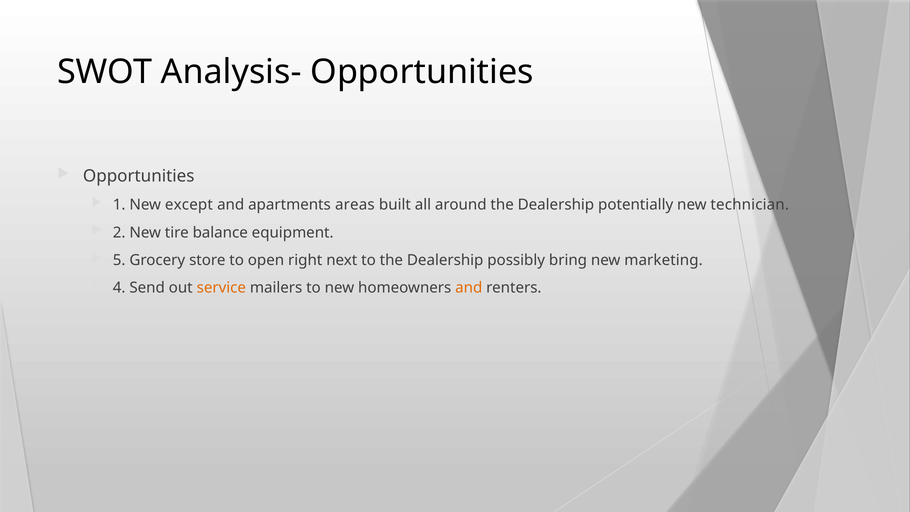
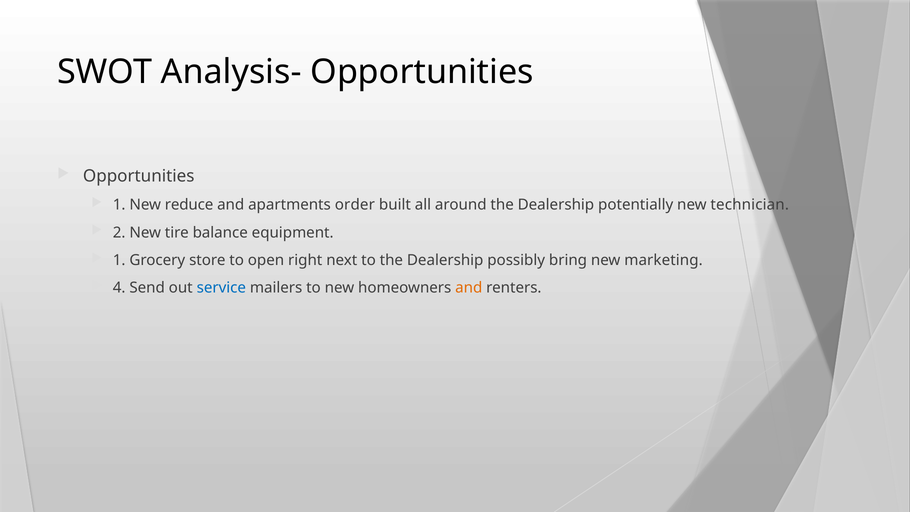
except: except -> reduce (189, 205)
areas: areas -> order (355, 205)
5: 5 -> 1 (119, 260)
service colour: orange -> blue (221, 288)
